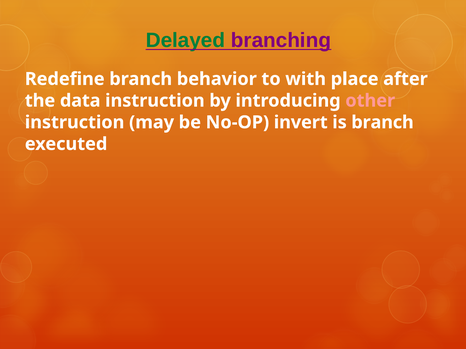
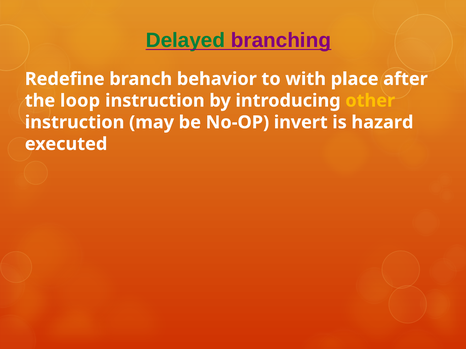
data: data -> loop (80, 101)
other colour: pink -> yellow (370, 101)
is branch: branch -> hazard (382, 122)
